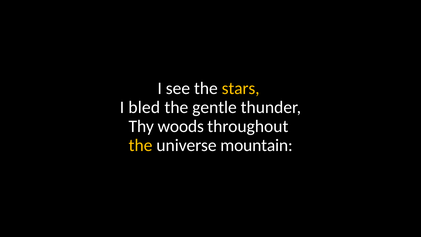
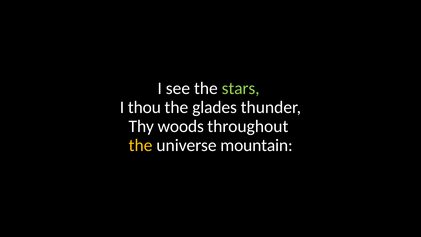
stars colour: yellow -> light green (241, 88)
bled: bled -> thou (144, 107)
gentle: gentle -> glades (215, 107)
